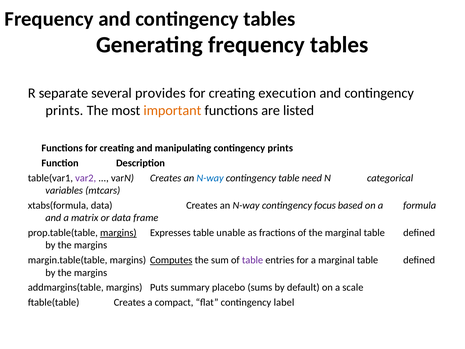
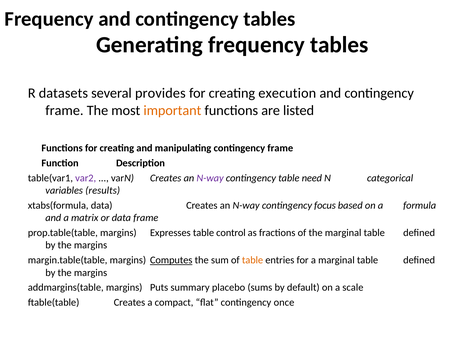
separate: separate -> datasets (63, 93)
prints: prints -> frame (64, 110)
manipulating contingency prints: prints -> frame (280, 148)
N-way colour: blue -> purple (210, 178)
mtcars: mtcars -> results (103, 190)
margins underline: present -> none (118, 233)
unable: unable -> control (231, 233)
table colour: purple -> orange (253, 260)
label: label -> once (284, 302)
